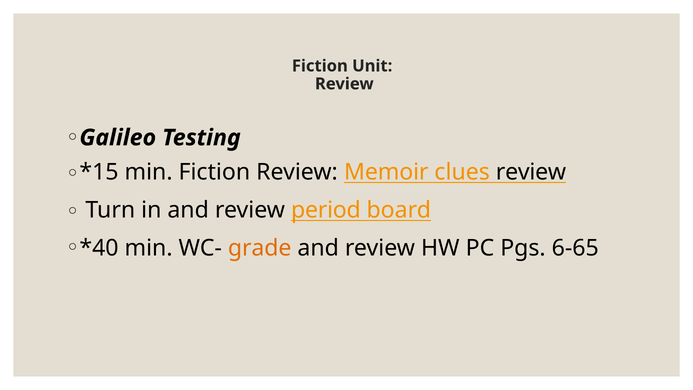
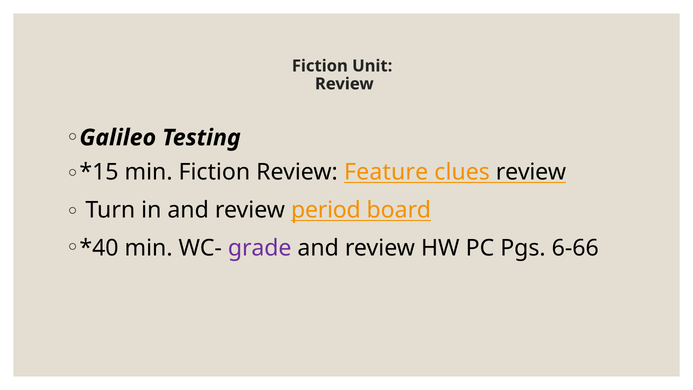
Memoir: Memoir -> Feature (386, 172)
grade colour: orange -> purple (260, 248)
6-65: 6-65 -> 6-66 (575, 248)
